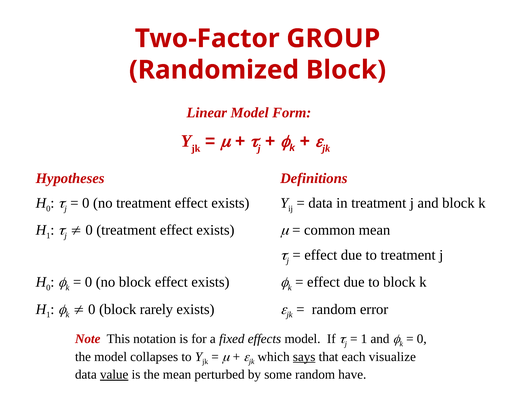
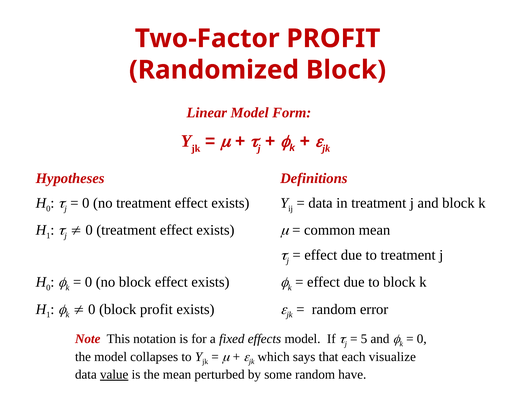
Two-Factor GROUP: GROUP -> PROFIT (333, 38)
block rarely: rarely -> profit (156, 309)
1: 1 -> 5 (364, 339)
says underline: present -> none (304, 357)
